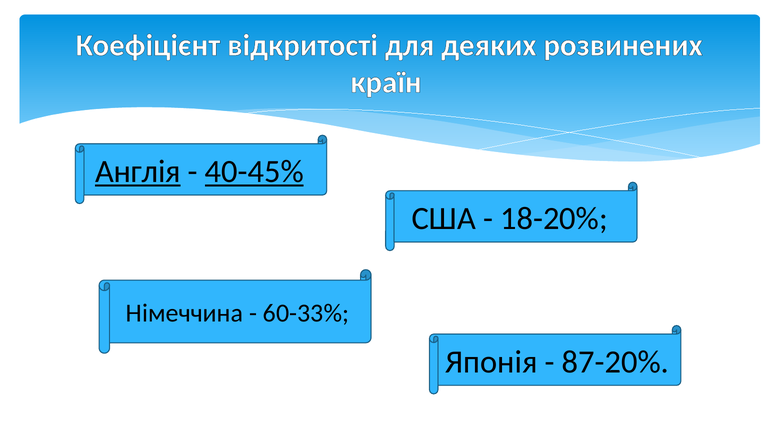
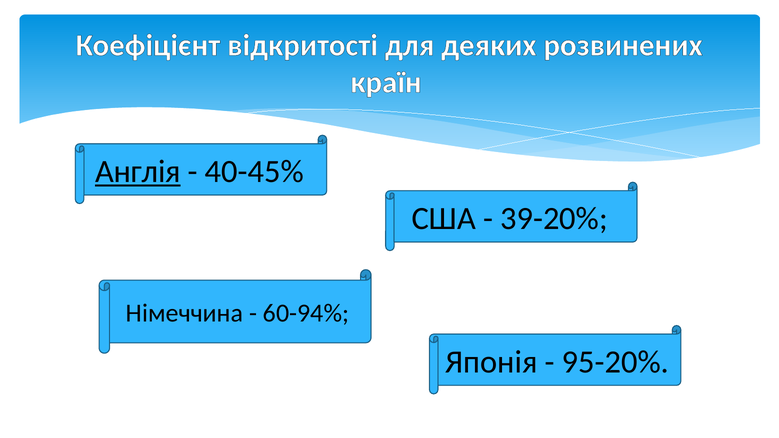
40-45% underline: present -> none (254, 172)
18-20%: 18-20% -> 39-20% (554, 219)
60-33%: 60-33% -> 60-94% (306, 313)
87-20%: 87-20% -> 95-20% (615, 362)
